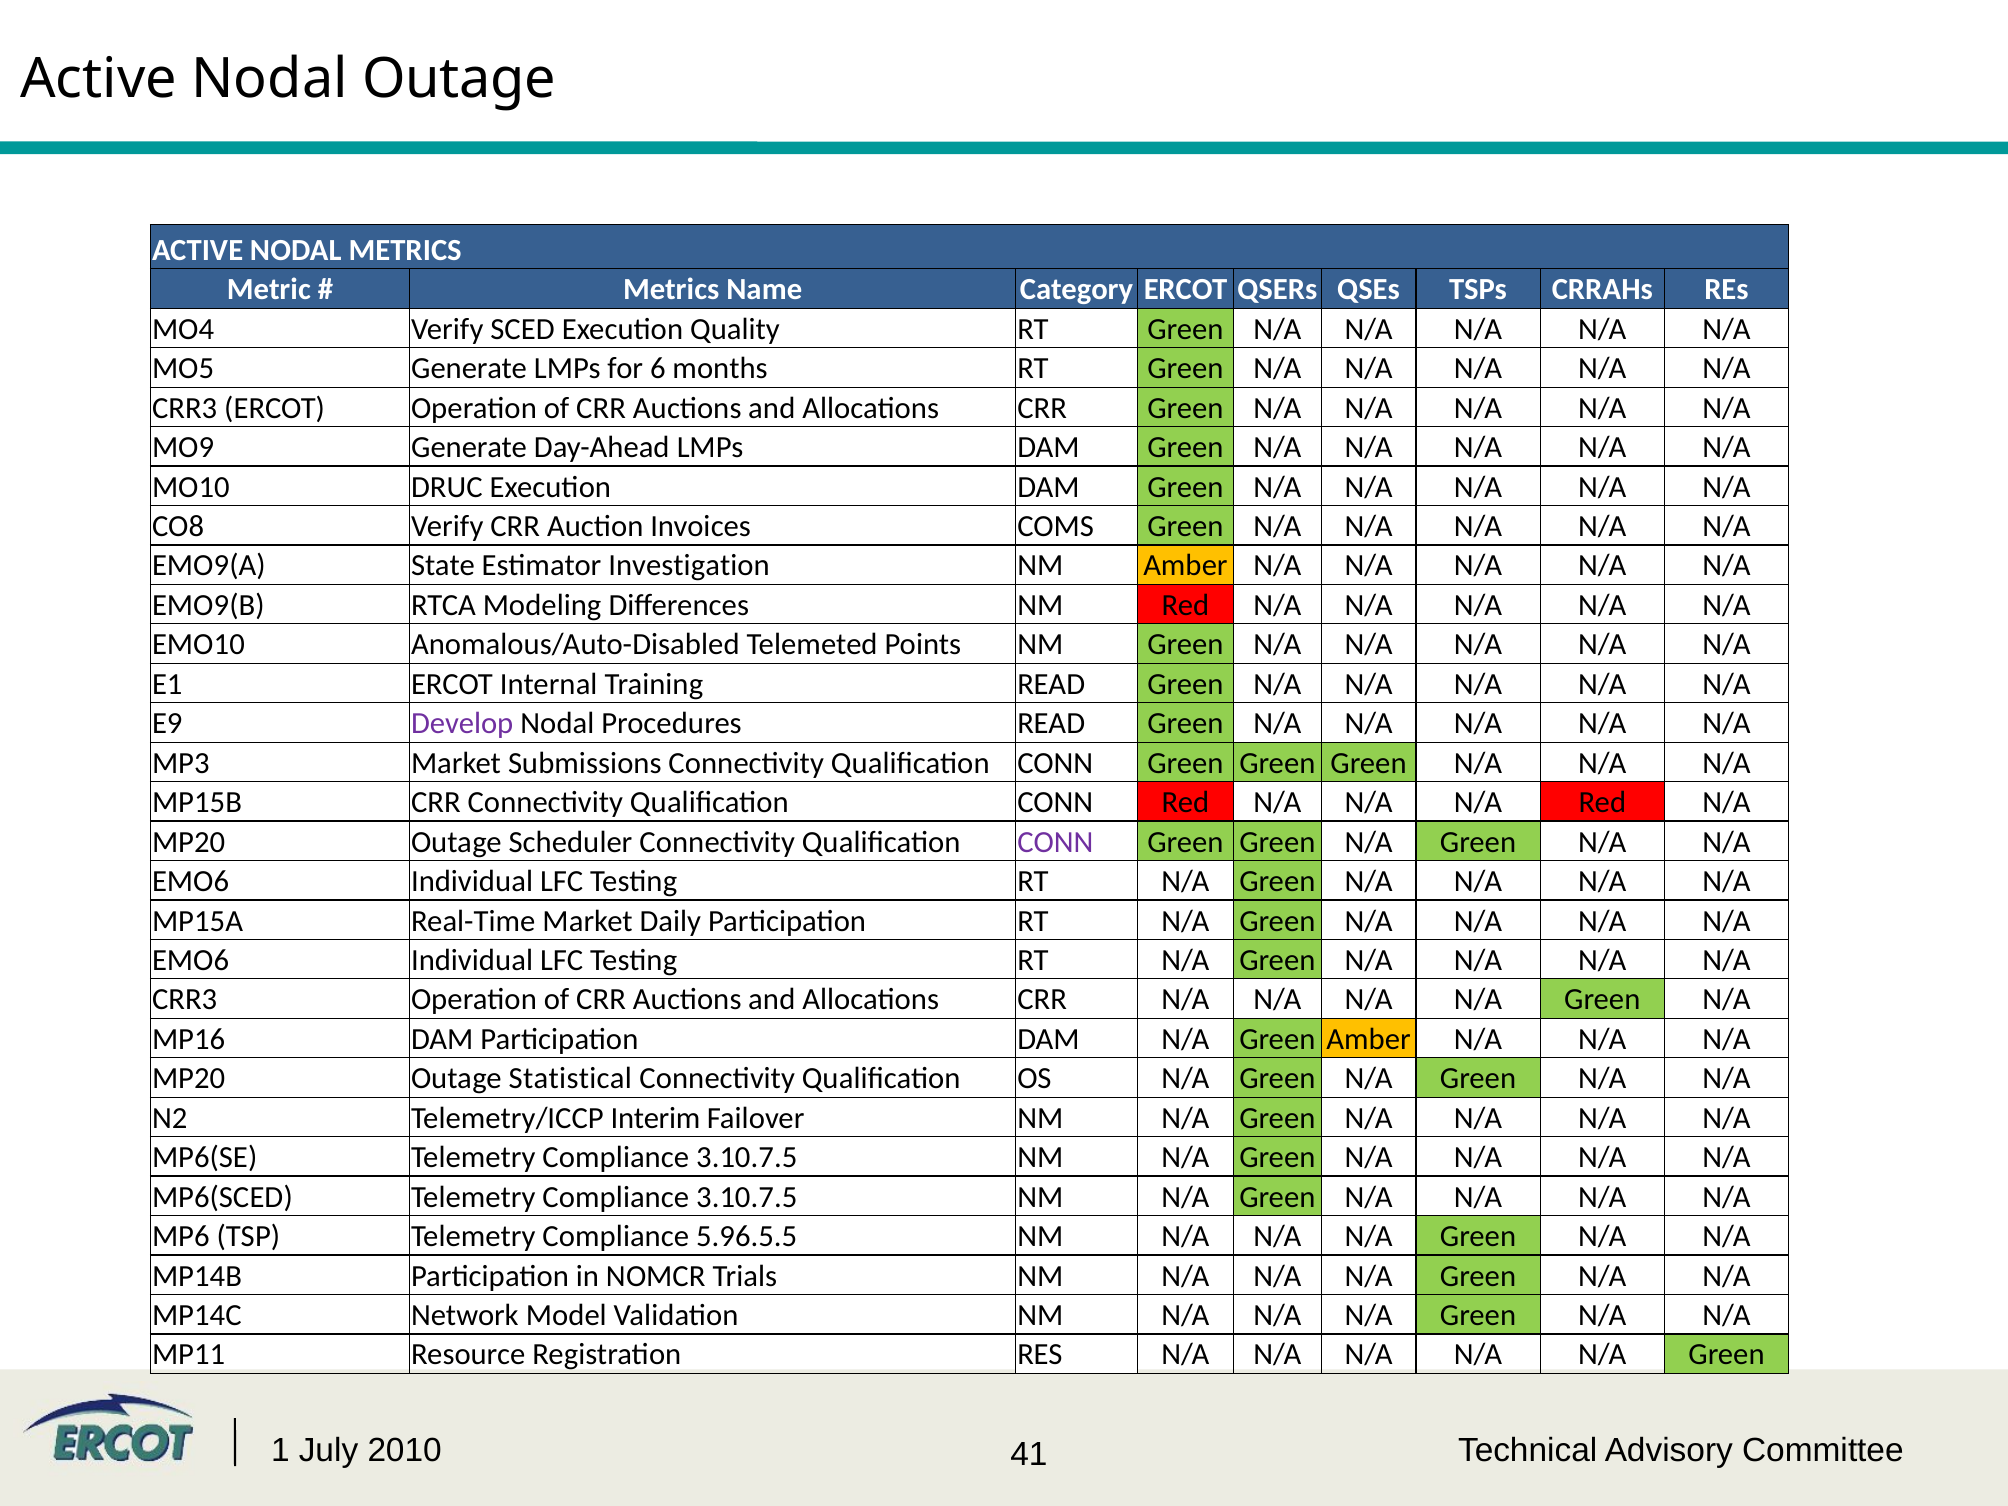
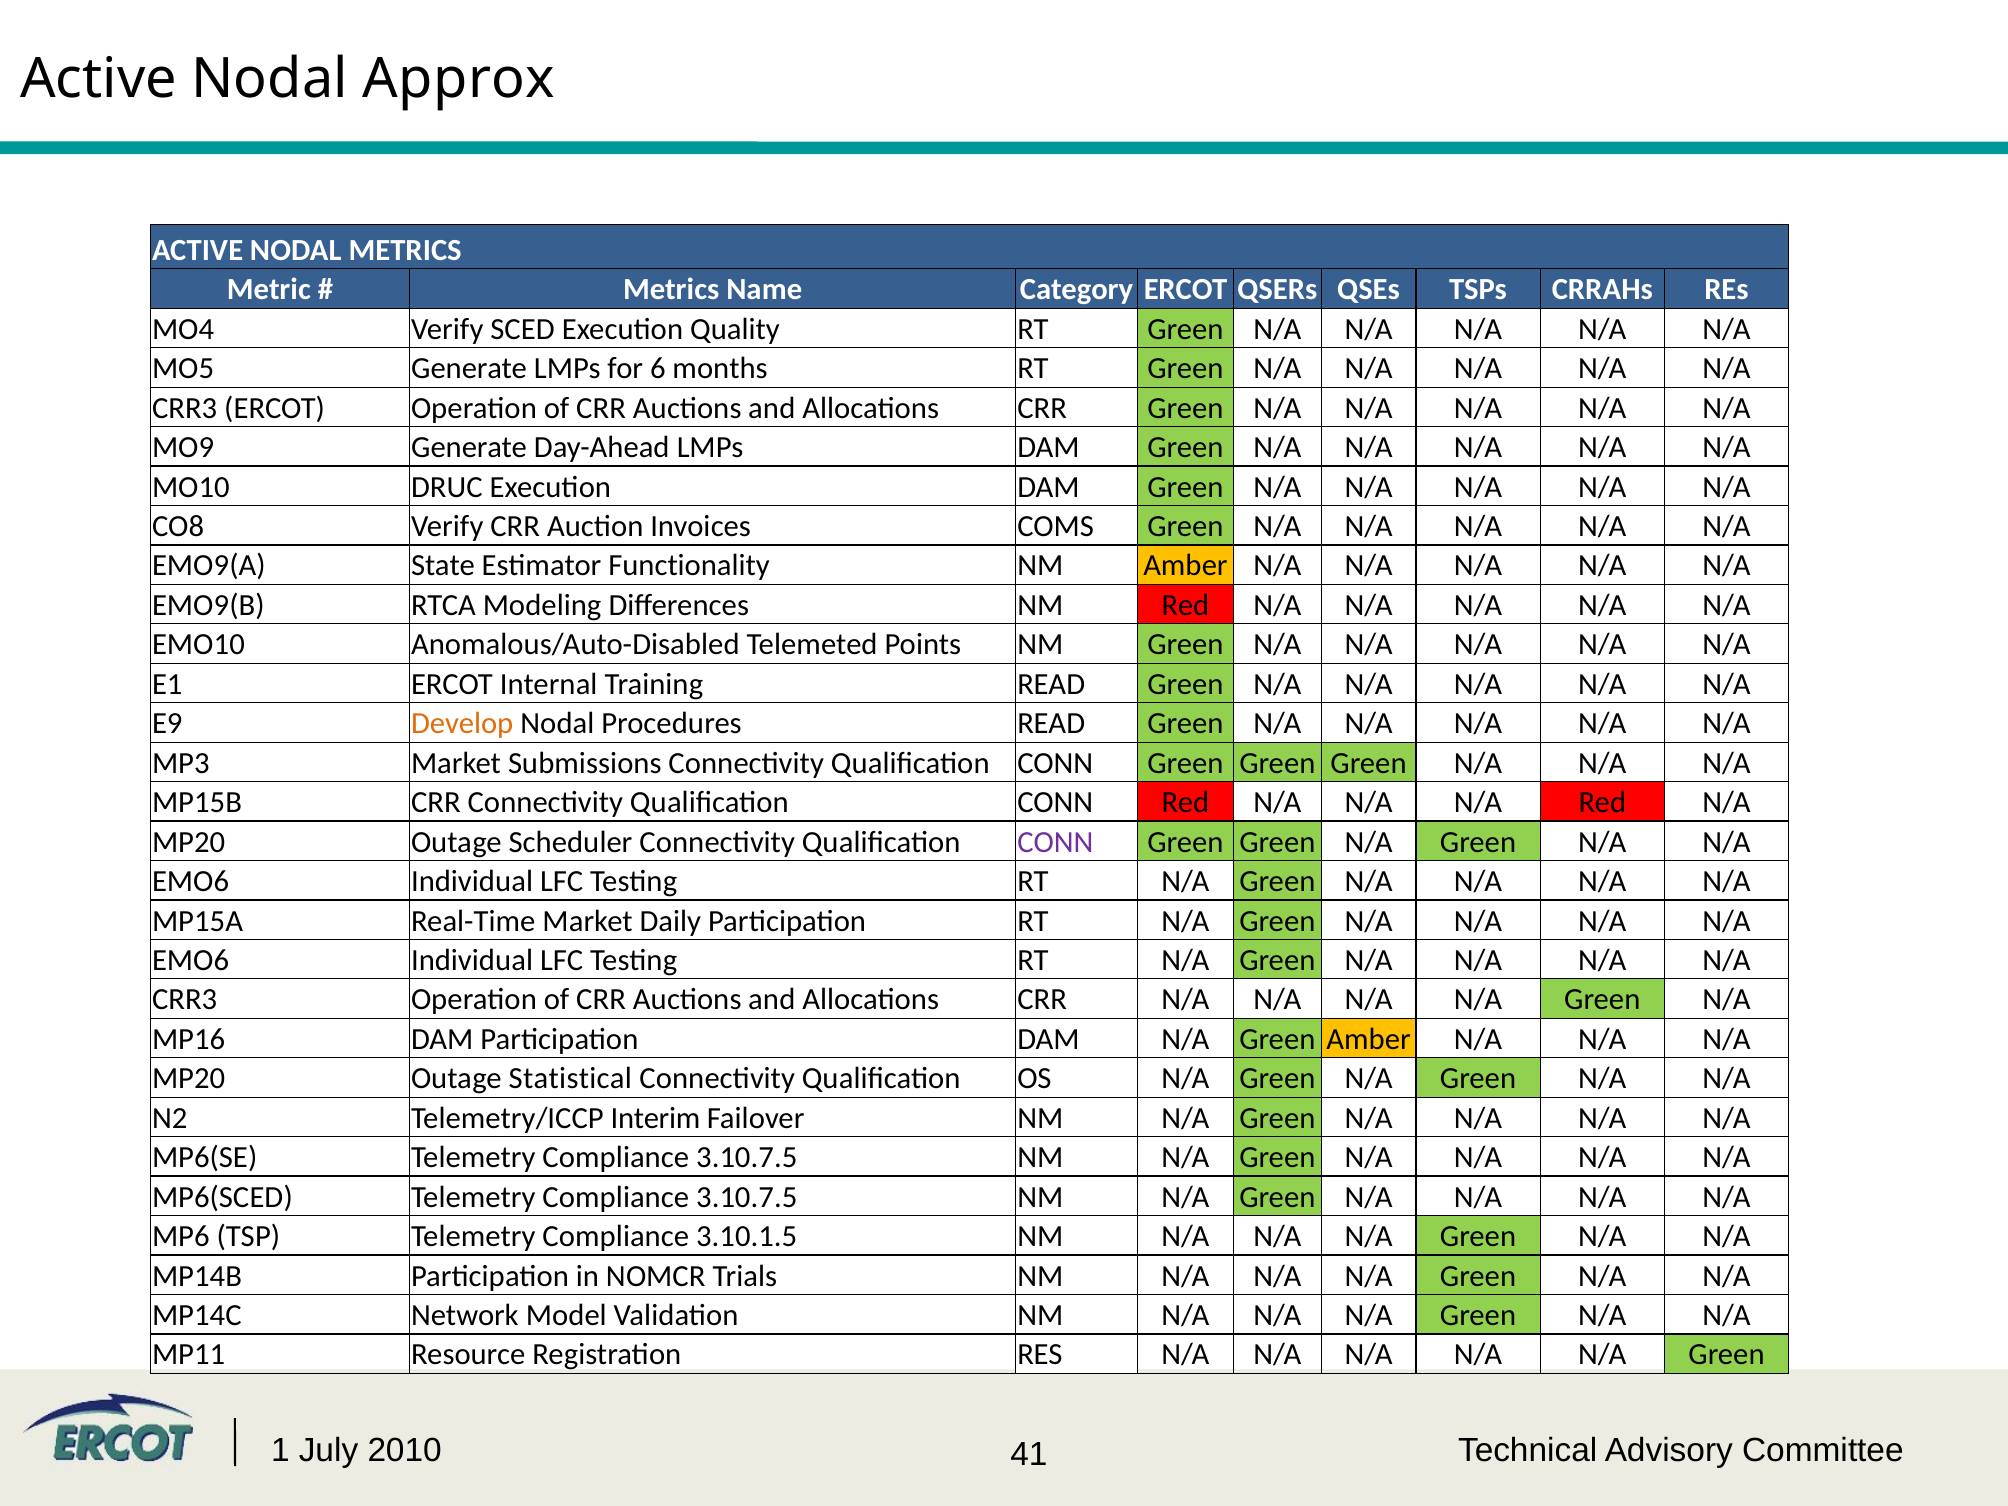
Nodal Outage: Outage -> Approx (459, 79)
Investigation: Investigation -> Functionality (689, 566)
Develop colour: purple -> orange (462, 724)
5.96.5.5: 5.96.5.5 -> 3.10.1.5 (747, 1236)
